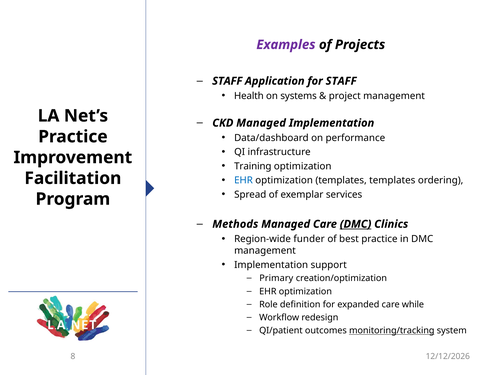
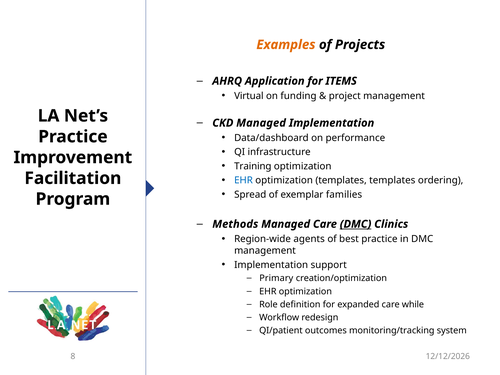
Examples colour: purple -> orange (286, 45)
STAFF: STAFF -> AHRQ (227, 81)
for STAFF: STAFF -> ITEMS (341, 81)
Health: Health -> Virtual (249, 96)
systems: systems -> funding (298, 96)
services: services -> families (344, 195)
funder: funder -> agents (309, 239)
monitoring/tracking underline: present -> none (392, 331)
